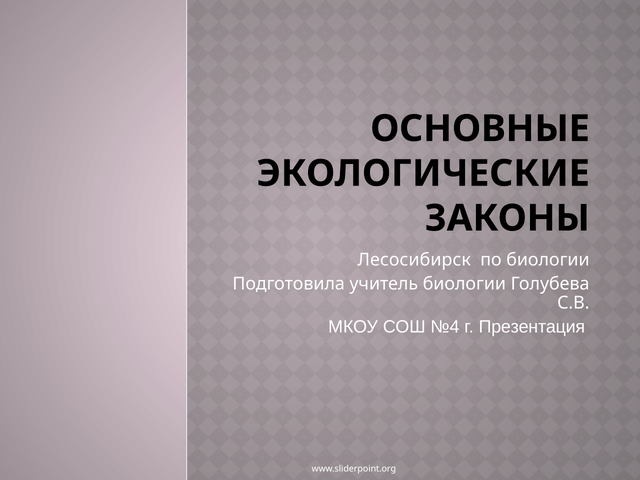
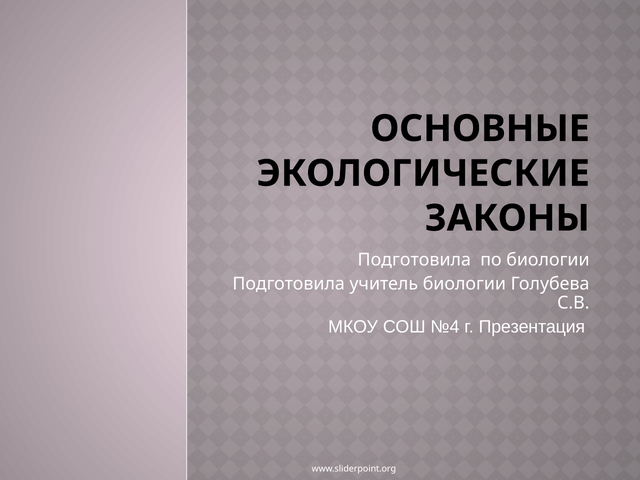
Лесосибирск: Лесосибирск -> Подготовила (414, 260)
